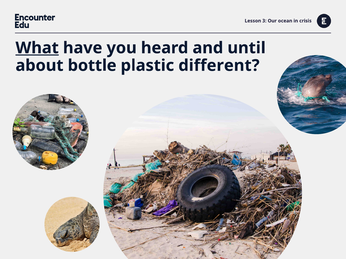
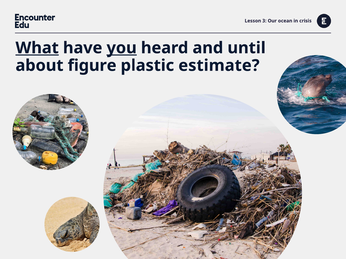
you underline: none -> present (122, 48)
bottle: bottle -> figure (92, 66)
different: different -> estimate (219, 66)
